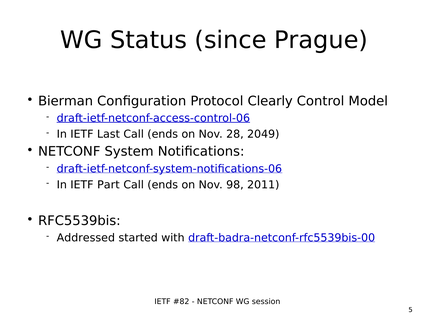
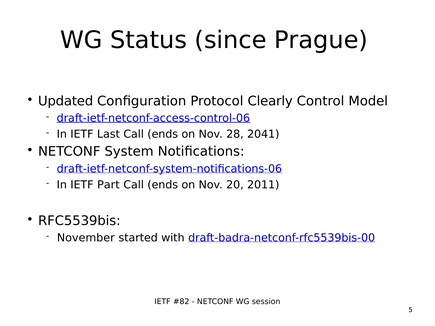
Bierman: Bierman -> Updated (66, 101)
2049: 2049 -> 2041 (263, 134)
98: 98 -> 20 (235, 185)
Addressed: Addressed -> November (86, 238)
